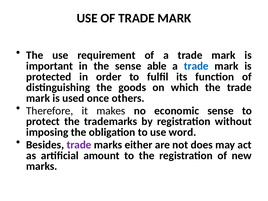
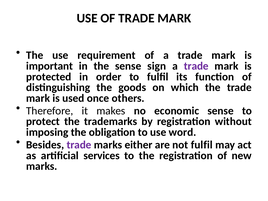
able: able -> sign (157, 66)
trade colour: blue -> purple (196, 66)
not does: does -> fulfil (202, 145)
amount: amount -> services (102, 156)
